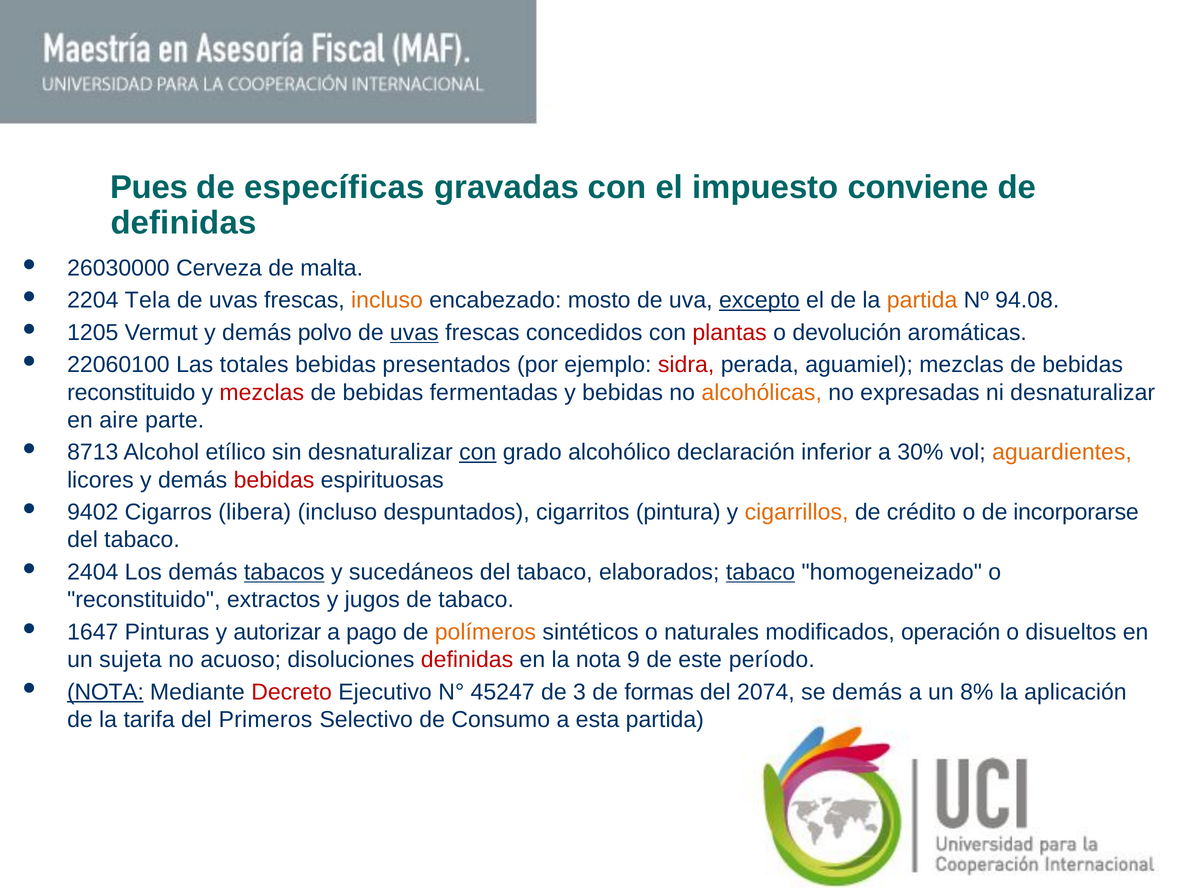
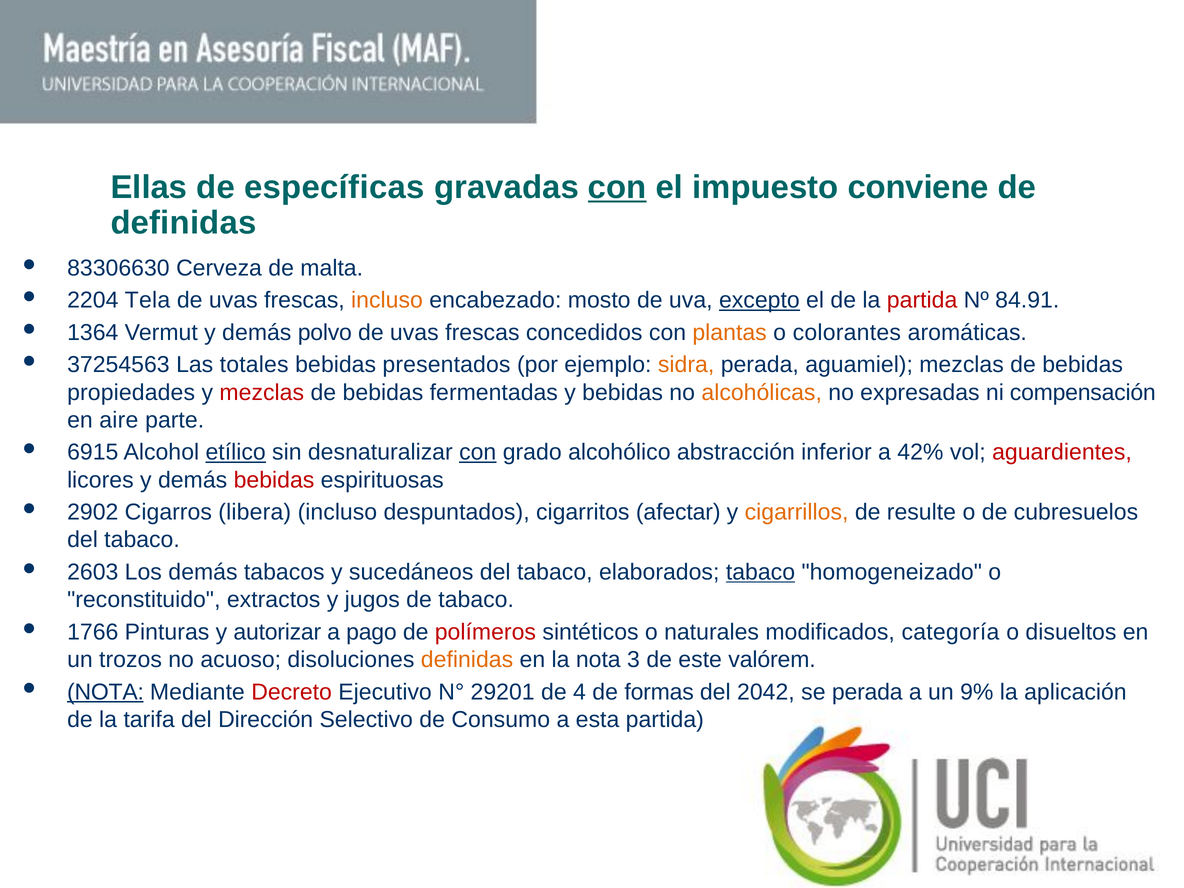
Pues: Pues -> Ellas (149, 187)
con underline: none -> present (617, 187)
26030000: 26030000 -> 83306630 (118, 268)
partida colour: orange -> red (922, 300)
94.08: 94.08 -> 84.91 (1027, 300)
1205: 1205 -> 1364 (93, 333)
uvas underline: present -> none (414, 333)
plantas colour: red -> orange (730, 333)
devolución: devolución -> colorantes (847, 333)
22060100: 22060100 -> 37254563 (118, 365)
sidra colour: red -> orange (686, 365)
reconstituido: reconstituido -> propiedades (131, 392)
ni desnaturalizar: desnaturalizar -> compensación (1083, 392)
8713: 8713 -> 6915 (93, 452)
etílico underline: none -> present (236, 452)
declaración: declaración -> abstracción (736, 452)
30%: 30% -> 42% (920, 452)
aguardientes colour: orange -> red (1062, 452)
9402: 9402 -> 2902 (93, 512)
pintura: pintura -> afectar (678, 512)
crédito: crédito -> resulte (921, 512)
incorporarse: incorporarse -> cubresuelos (1076, 512)
2404: 2404 -> 2603 (93, 572)
tabacos underline: present -> none (284, 572)
1647: 1647 -> 1766 (93, 632)
polímeros colour: orange -> red (485, 632)
operación: operación -> categoría (950, 632)
sujeta: sujeta -> trozos (131, 660)
definidas colour: red -> orange (467, 660)
9: 9 -> 3 (634, 660)
período: período -> valórem (772, 660)
45247: 45247 -> 29201 (503, 692)
3: 3 -> 4 (579, 692)
2074: 2074 -> 2042 (766, 692)
se demás: demás -> perada (867, 692)
8%: 8% -> 9% (977, 692)
Primeros: Primeros -> Dirección (266, 720)
